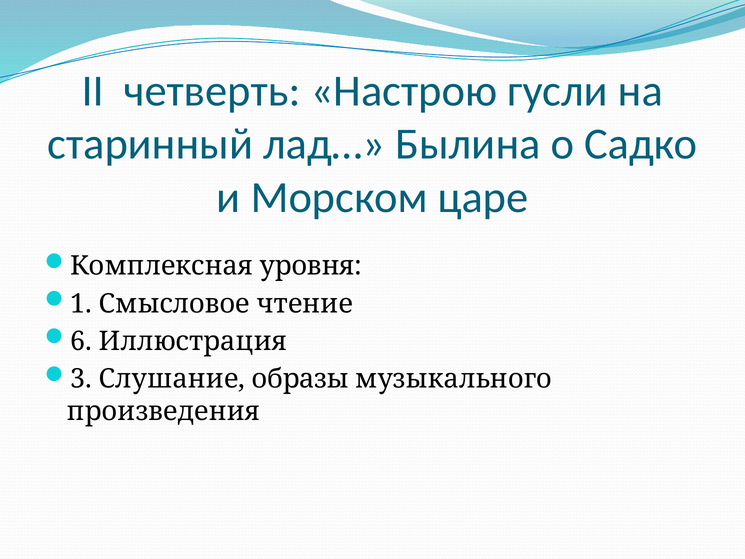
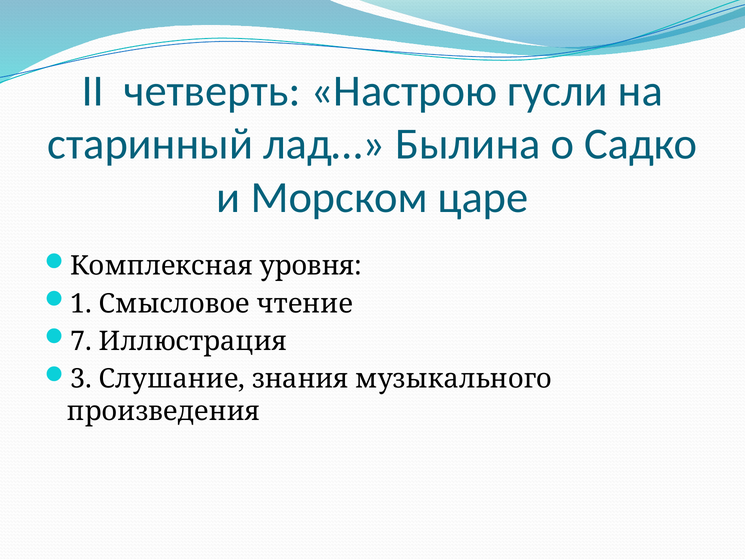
6: 6 -> 7 (81, 341)
образы: образы -> знания (300, 379)
